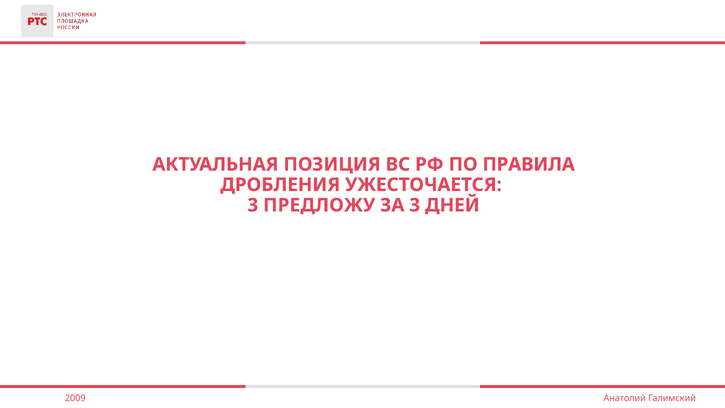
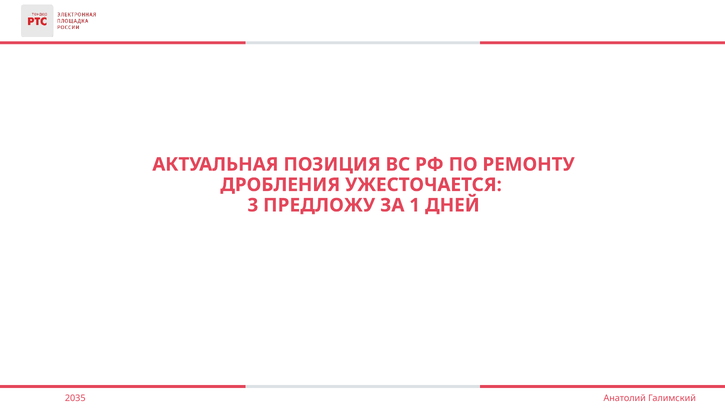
ПРАВИЛА: ПРАВИЛА -> РЕМОНТУ (529, 164)
ЗА 3: 3 -> 1 (415, 205)
2009: 2009 -> 2035 (75, 398)
